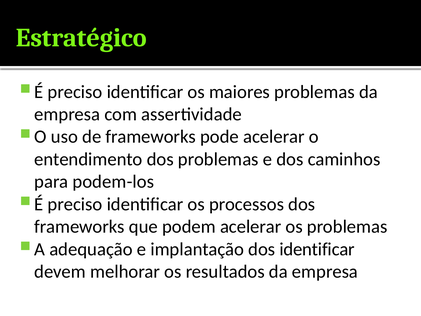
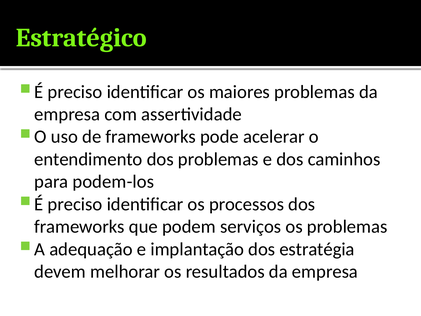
podem acelerar: acelerar -> serviços (251, 227)
dos identificar: identificar -> estratégia (317, 249)
